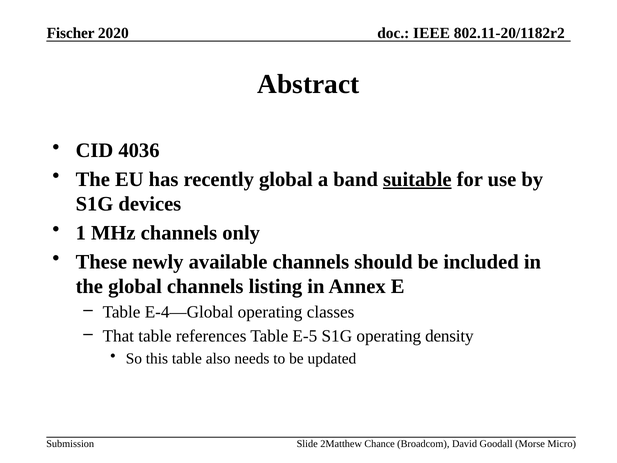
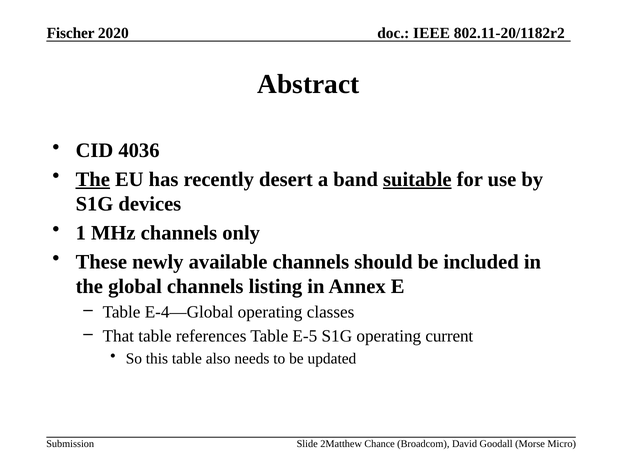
The underline: none -> present (93, 179)
recently global: global -> desert (286, 179)
density: density -> current (449, 336)
